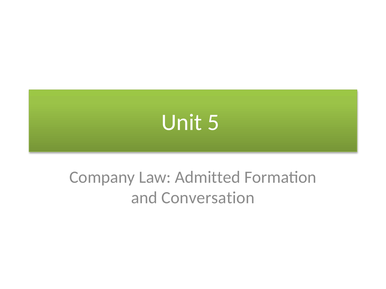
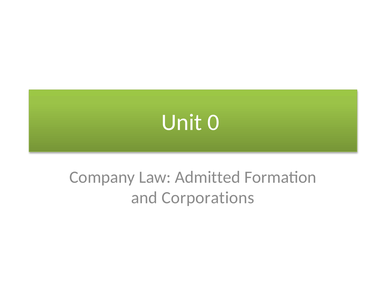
5: 5 -> 0 (213, 123)
Conversation: Conversation -> Corporations (208, 198)
